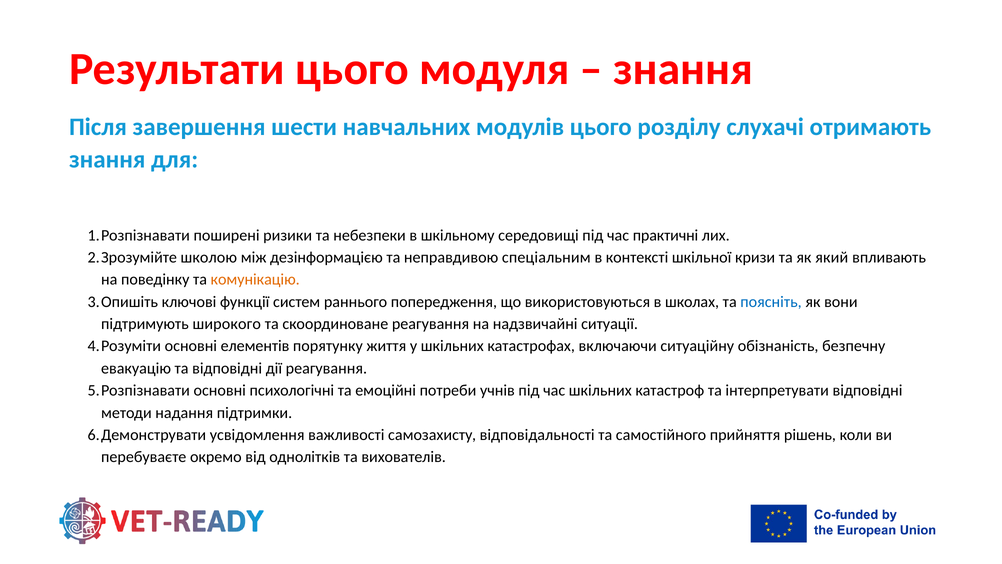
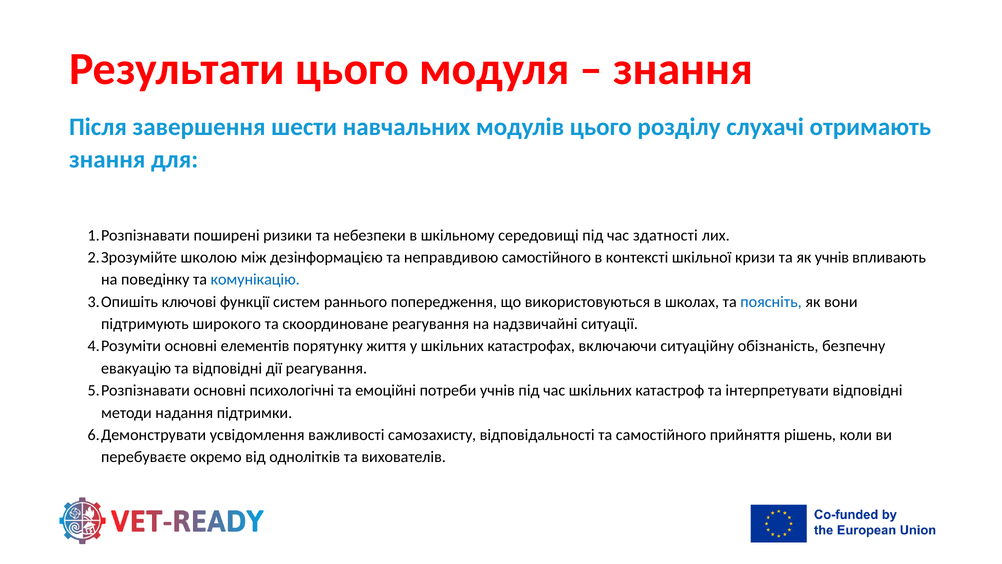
практичні: практичні -> здатності (665, 235)
неправдивою спеціальним: спеціальним -> самостійного (546, 257)
як який: який -> учнів (832, 257)
комунікацію colour: orange -> blue (255, 279)
